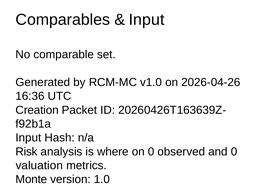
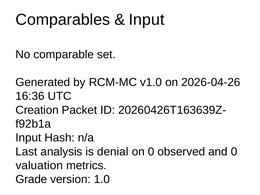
Risk: Risk -> Last (26, 152)
where: where -> denial (113, 152)
Monte: Monte -> Grade (31, 179)
